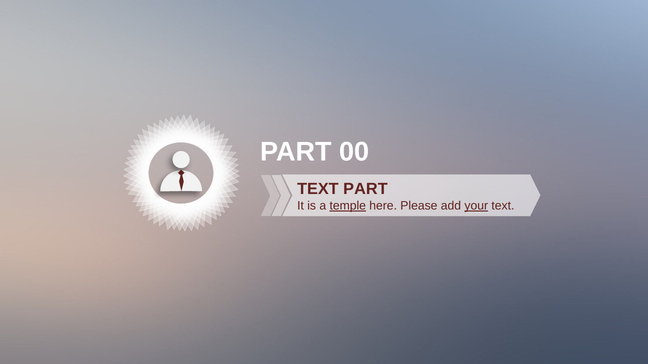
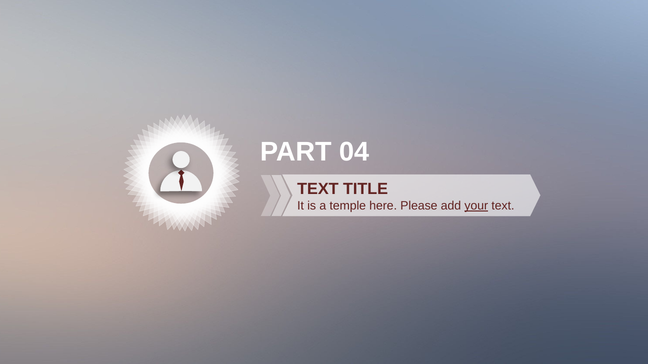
00: 00 -> 04 (354, 152)
TEXT PART: PART -> TITLE (366, 189)
temple underline: present -> none (348, 206)
